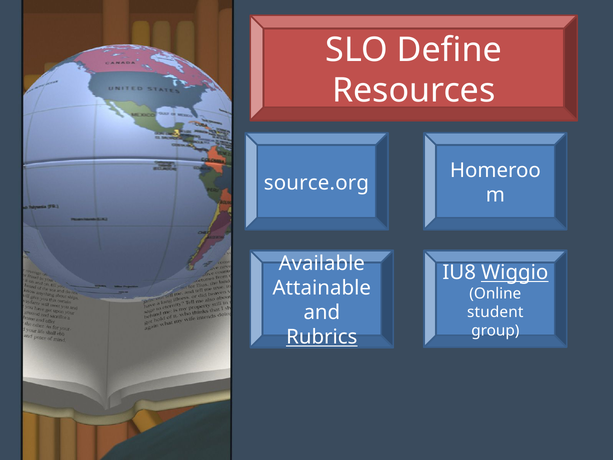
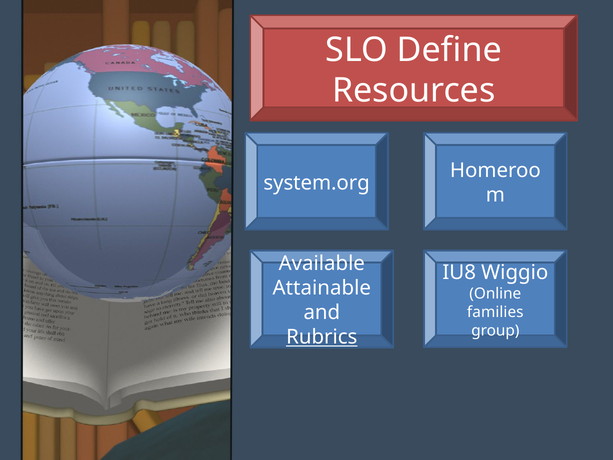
source.org: source.org -> system.org (317, 183)
Wiggio underline: present -> none (515, 273)
student: student -> families (495, 312)
